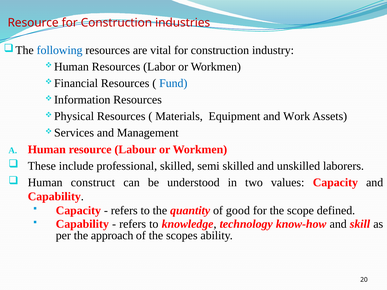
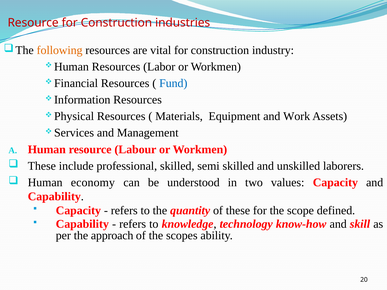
following colour: blue -> orange (60, 50)
construct: construct -> economy (93, 183)
of good: good -> these (238, 211)
